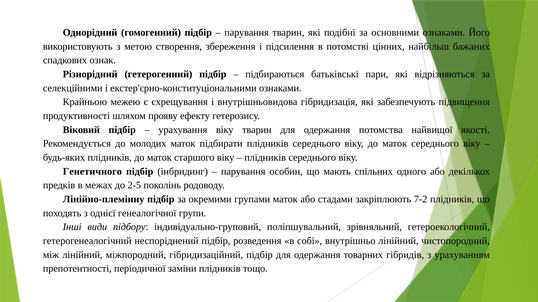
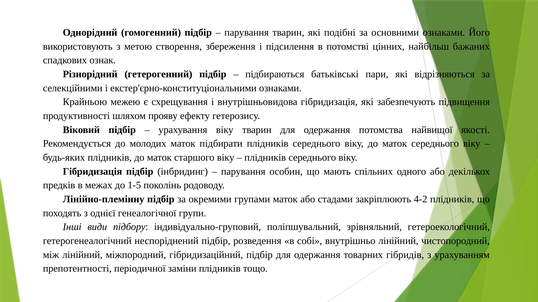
Генетичного: Генетичного -> Гібридизація (92, 172)
2-5: 2-5 -> 1-5 (134, 186)
7-2: 7-2 -> 4-2 (421, 200)
